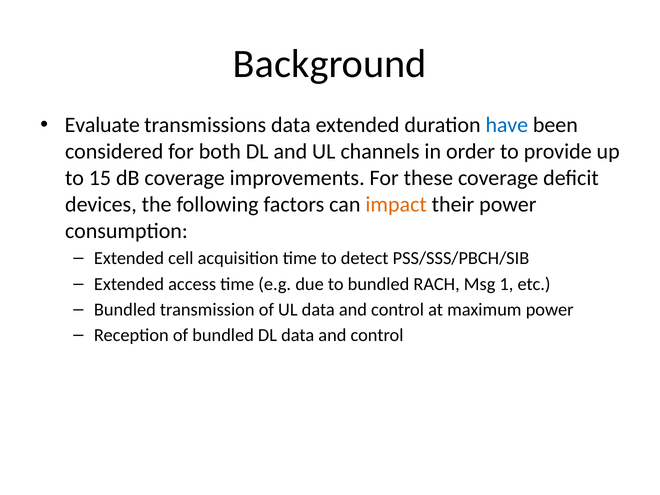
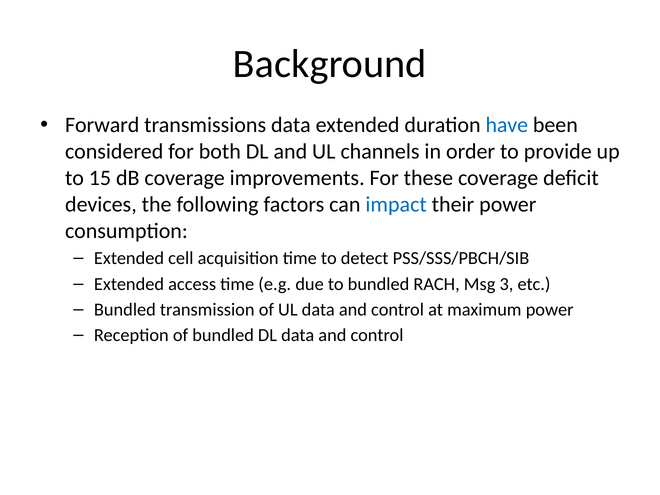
Evaluate: Evaluate -> Forward (102, 125)
impact colour: orange -> blue (396, 204)
1: 1 -> 3 (506, 284)
